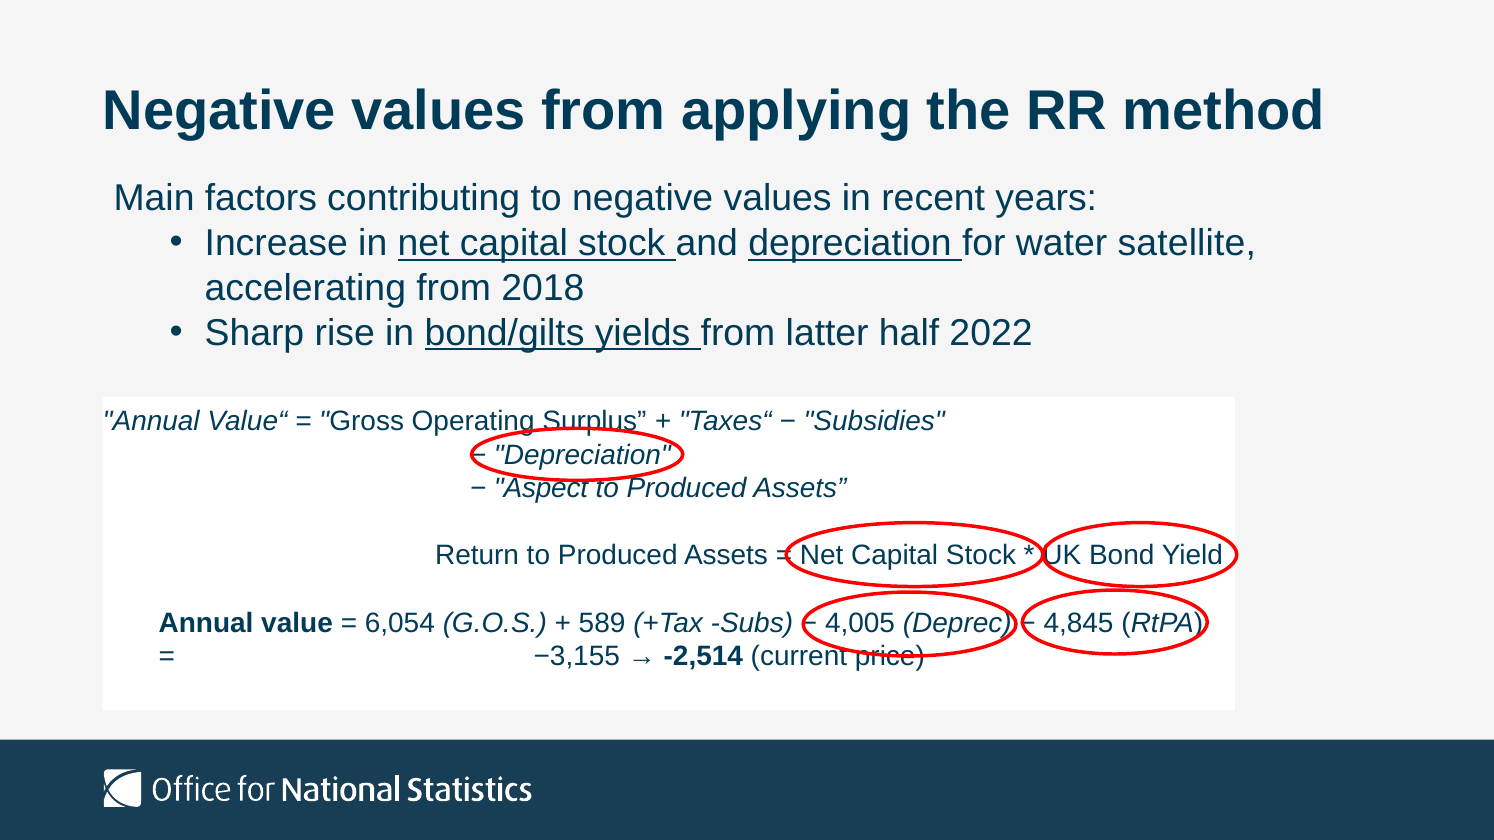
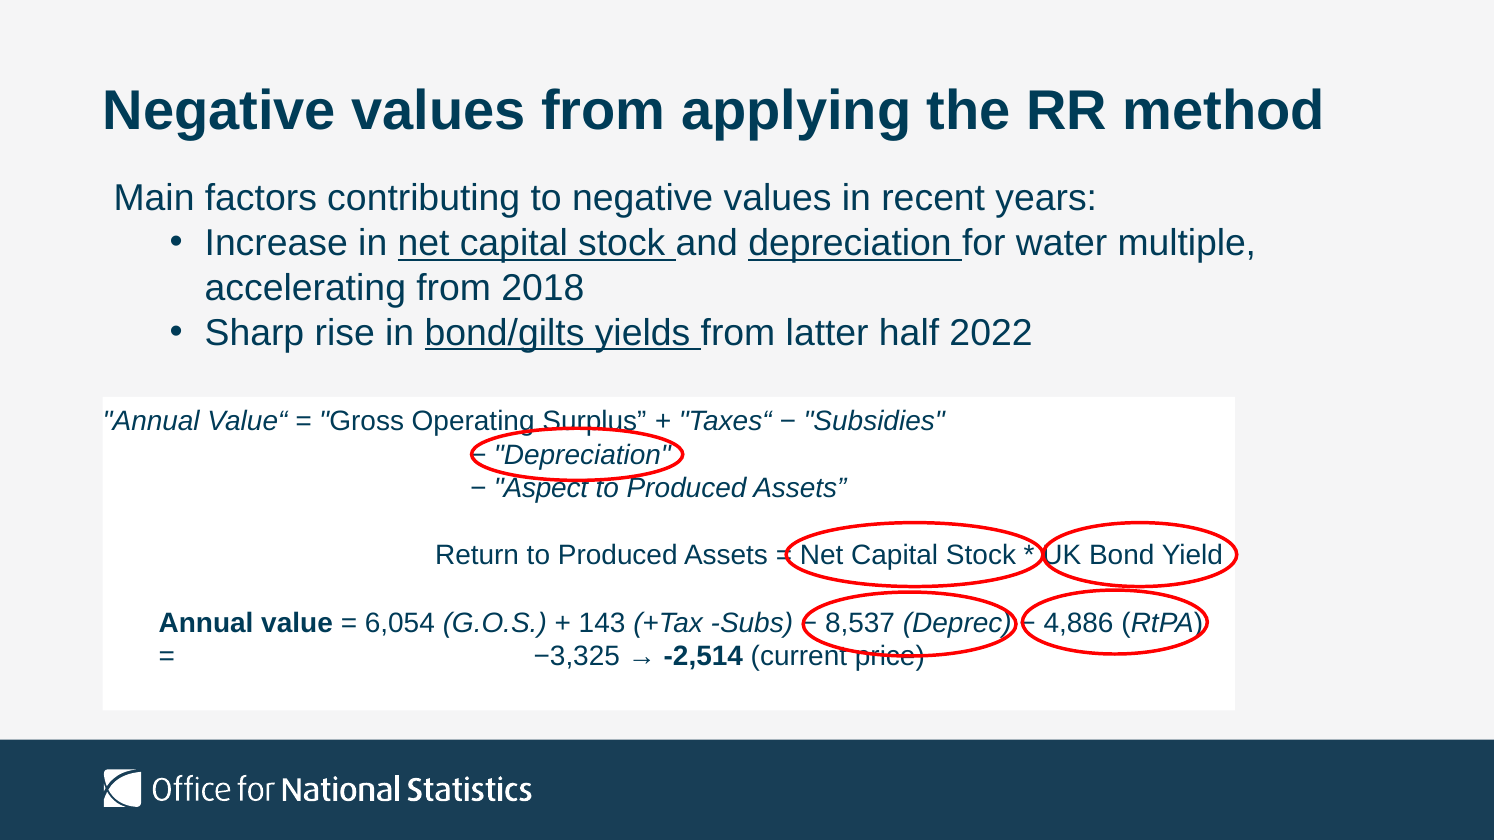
satellite: satellite -> multiple (1187, 244)
589: 589 -> 143 (602, 623)
4,005: 4,005 -> 8,537 (860, 623)
4,845: 4,845 -> 4,886 (1079, 623)
−3,155: −3,155 -> −3,325 (577, 657)
